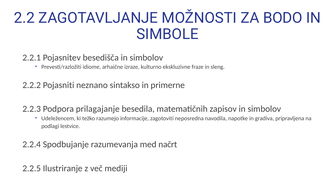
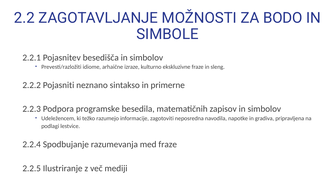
prilagajanje: prilagajanje -> programske (98, 109)
med načrt: načrt -> fraze (168, 145)
